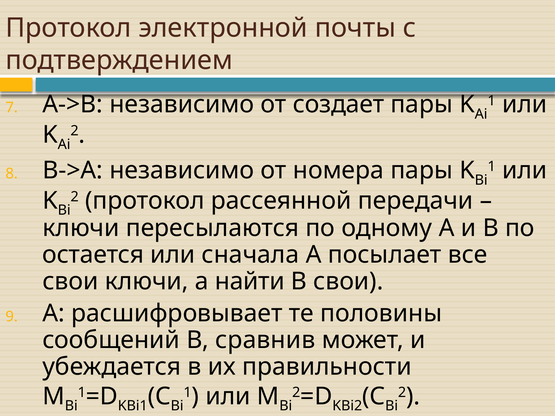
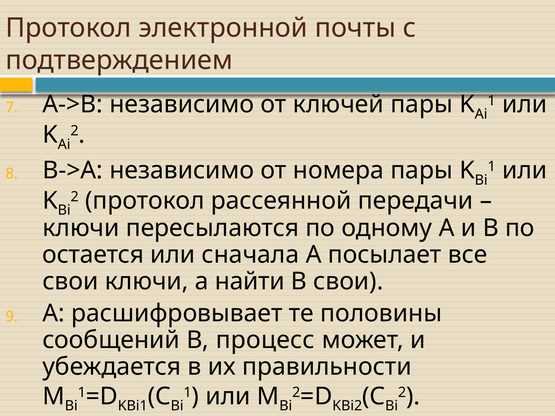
создает: создает -> ключей (338, 105)
сравнив: сравнив -> процесс (265, 340)
